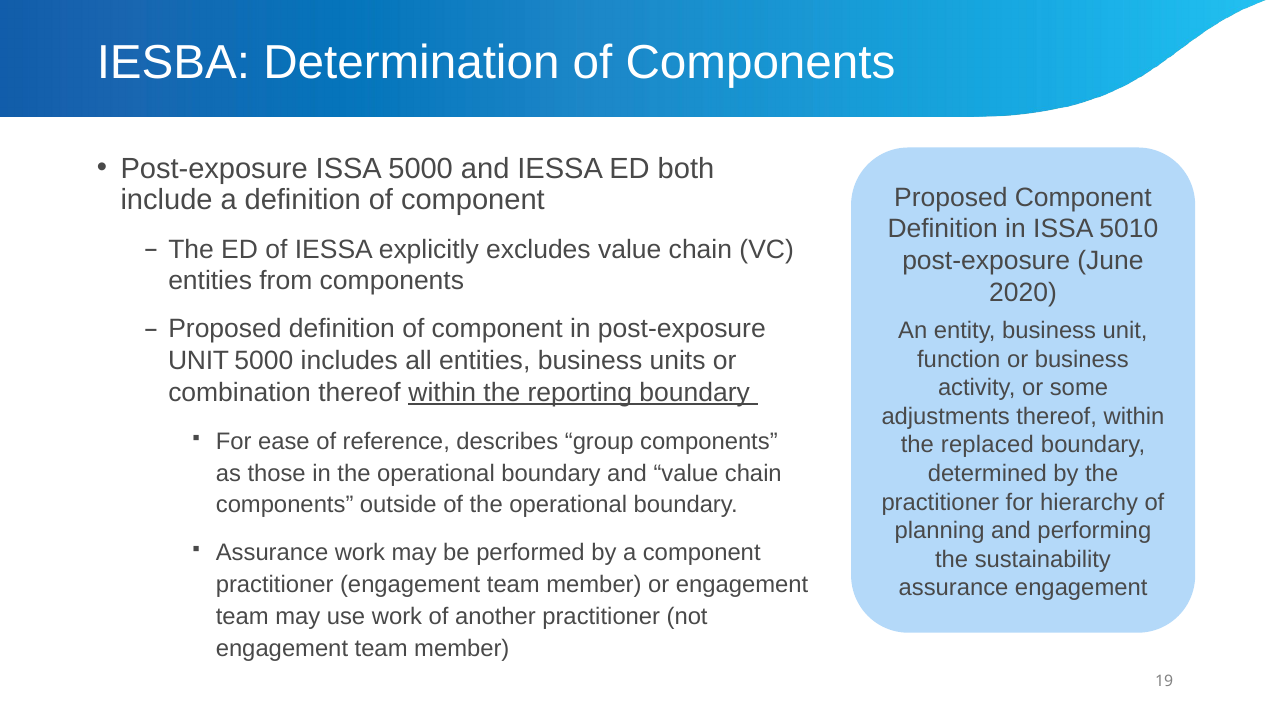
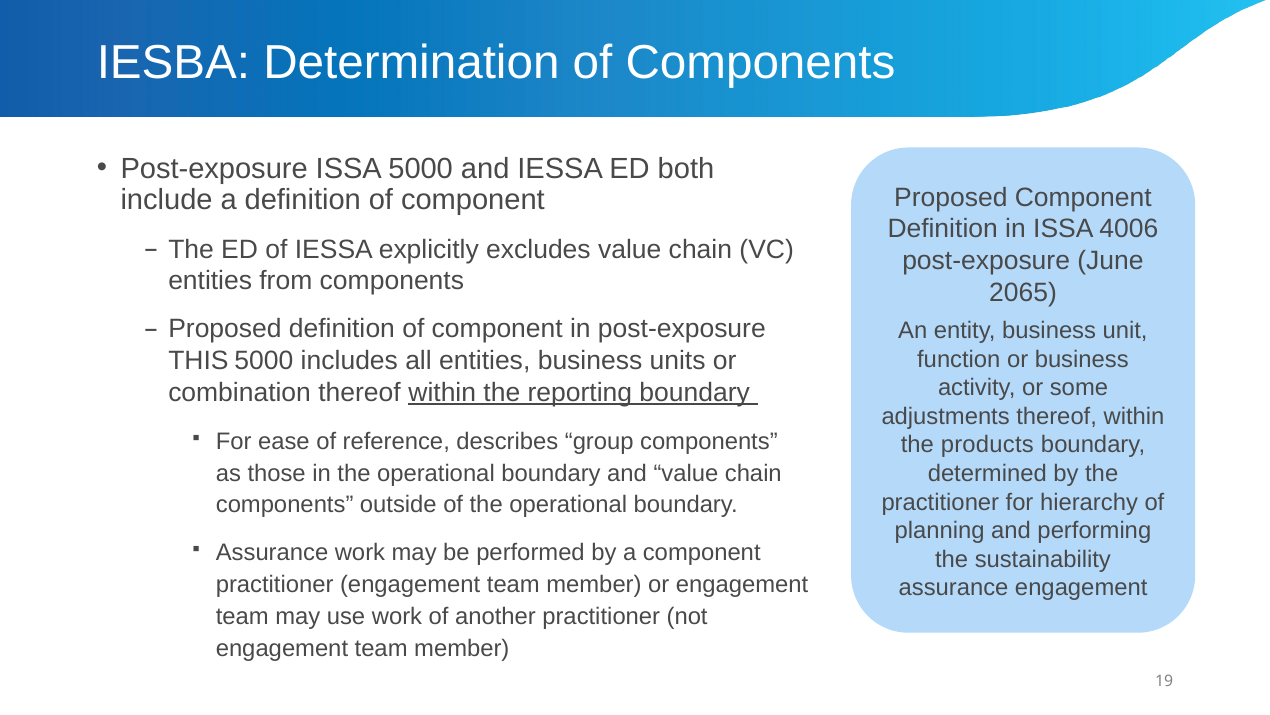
5010: 5010 -> 4006 (1129, 229)
2020: 2020 -> 2065 (1023, 292)
UNIT: UNIT -> THIS (198, 360)
replaced: replaced -> products (987, 445)
